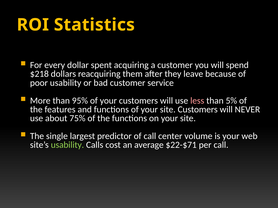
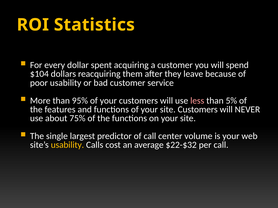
$218: $218 -> $104 (39, 74)
usability colour: light green -> yellow (67, 145)
$22-$71: $22-$71 -> $22-$32 (181, 145)
